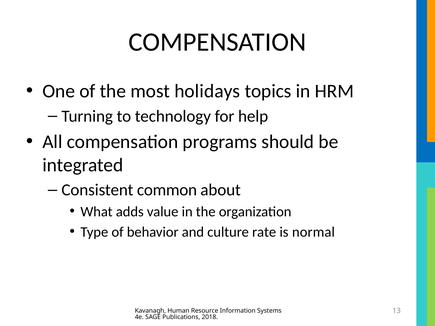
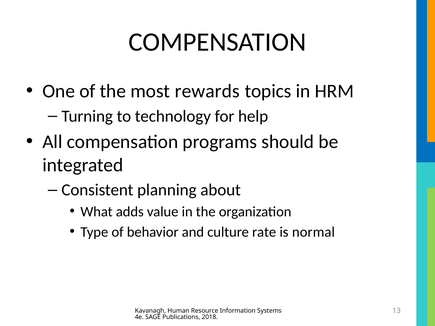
holidays: holidays -> rewards (207, 91)
common: common -> planning (167, 190)
